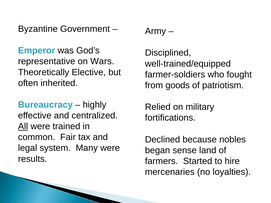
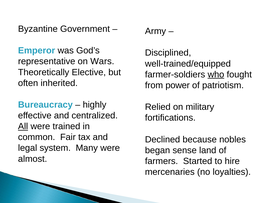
who underline: none -> present (216, 75)
goods: goods -> power (178, 85)
results: results -> almost (33, 159)
